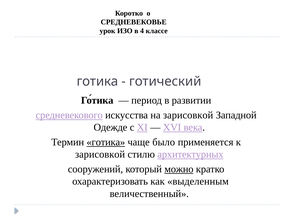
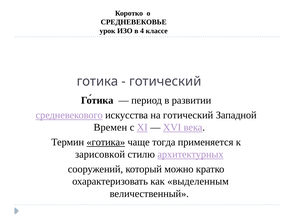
на зарисовкой: зарисовкой -> готический (188, 115)
Одежде: Одежде -> Времен (110, 128)
было: было -> тогда (164, 142)
можно underline: present -> none (179, 169)
